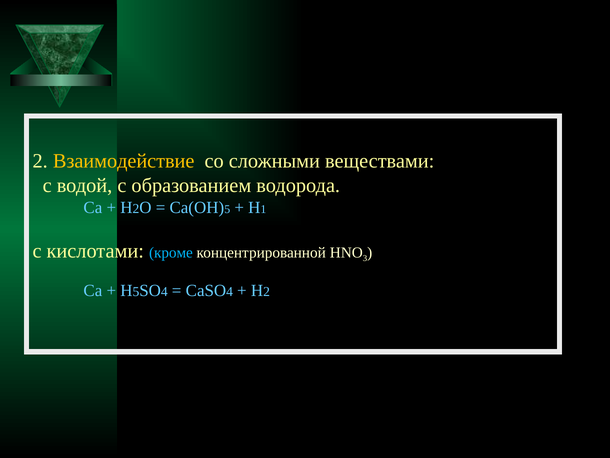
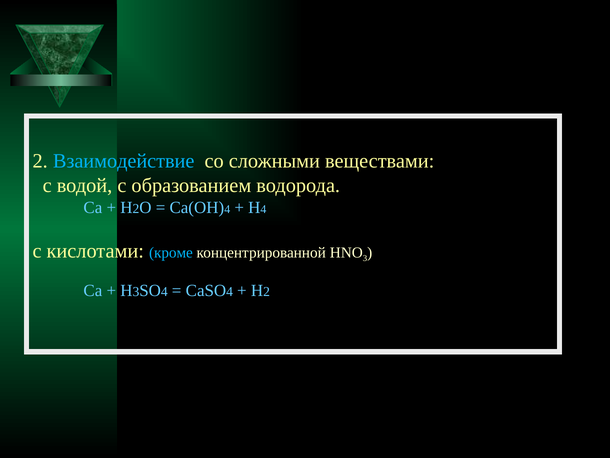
Взаимодействие colour: yellow -> light blue (124, 161)
5: 5 -> 4 (227, 209)
1: 1 -> 4 (263, 209)
5: 5 -> 3 (136, 292)
